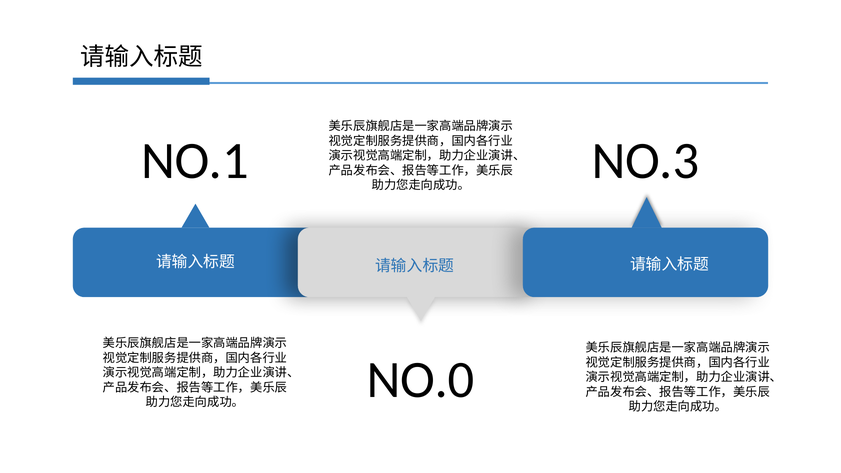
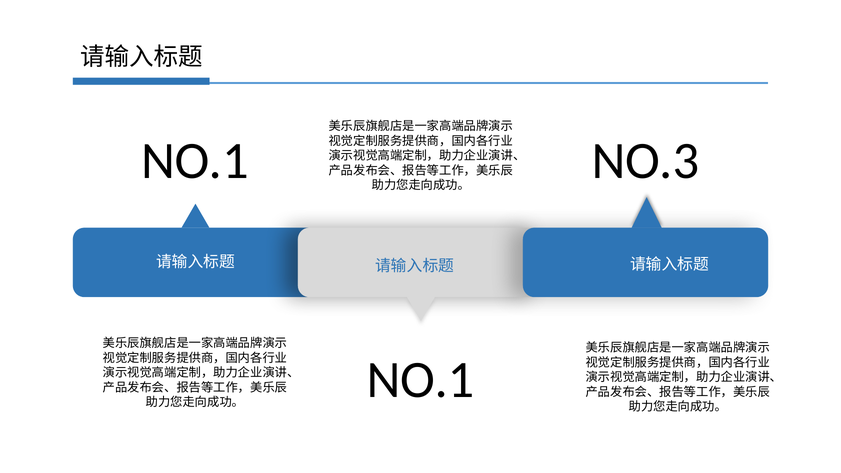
NO.0: NO.0 -> NO.1 (421, 380)
